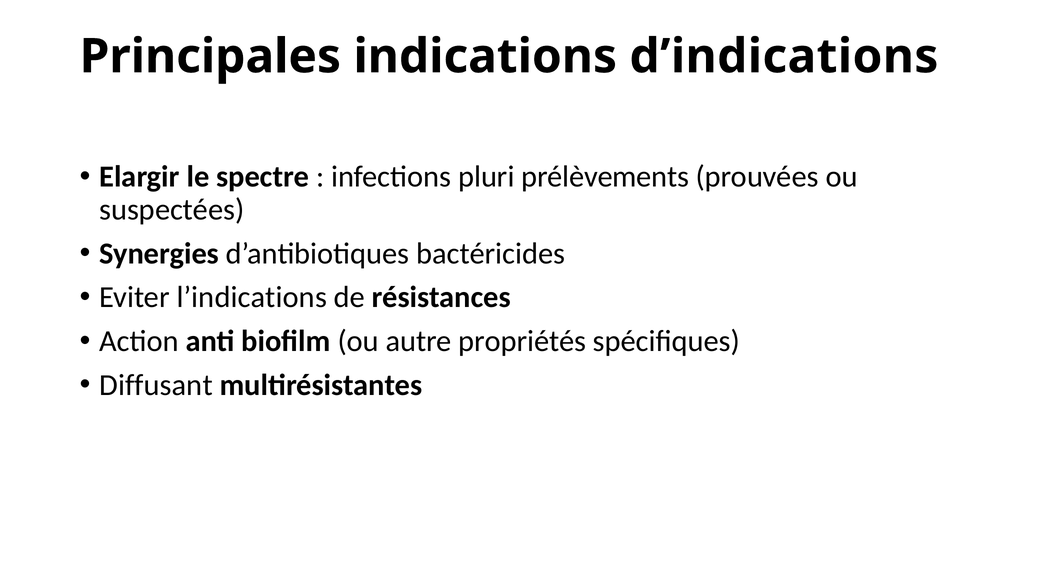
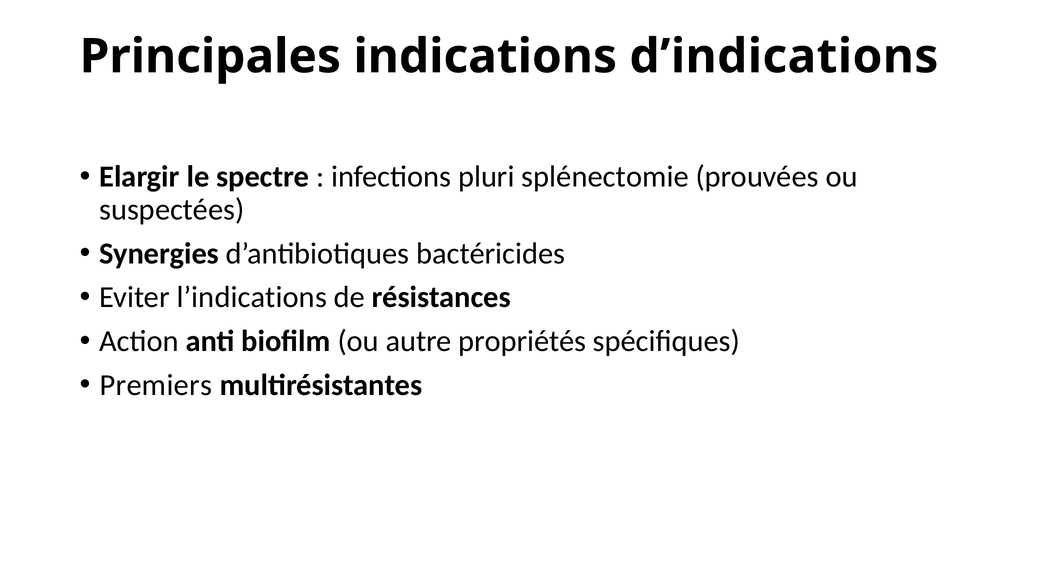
prélèvements: prélèvements -> splénectomie (605, 177)
Diffusant: Diffusant -> Premiers (156, 385)
